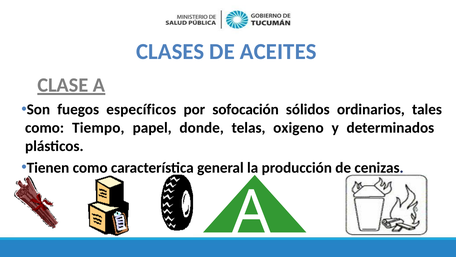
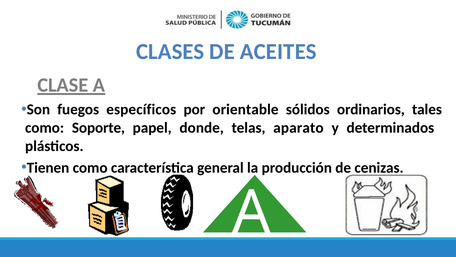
sofocación: sofocación -> orientable (245, 109)
Tiempo: Tiempo -> Soporte (98, 128)
oxigeno: oxigeno -> aparato (298, 128)
